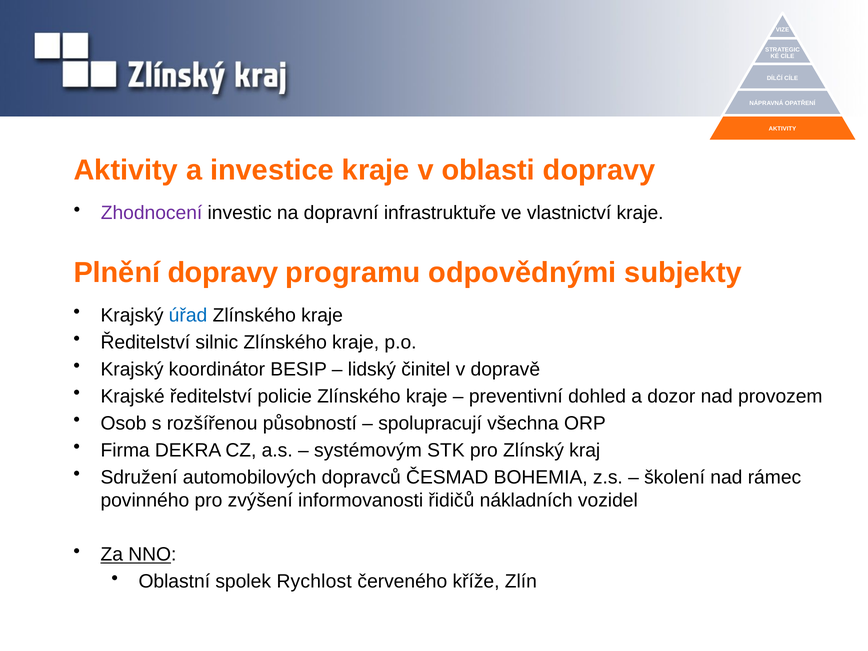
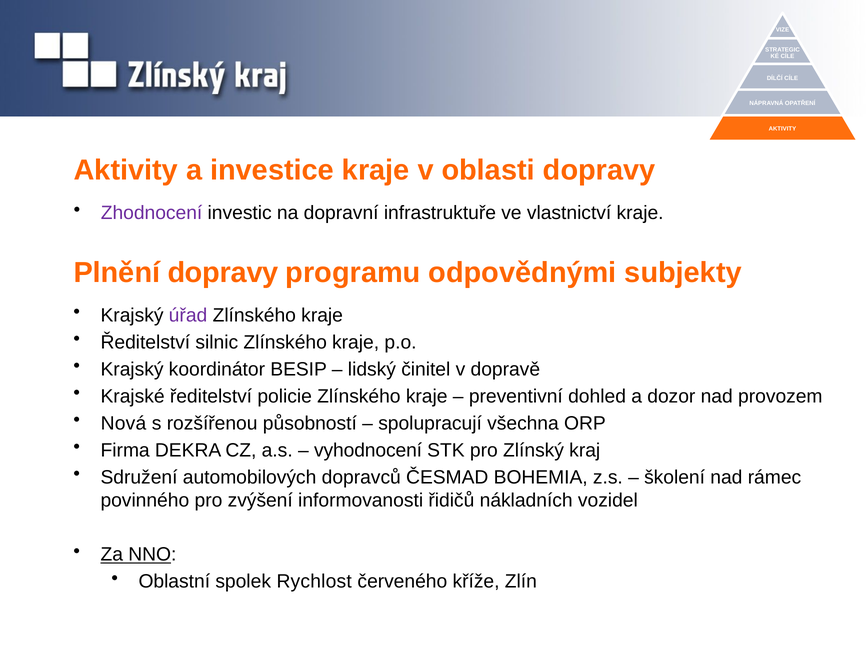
úřad colour: blue -> purple (188, 315)
Osob: Osob -> Nová (123, 423)
systémovým: systémovým -> vyhodnocení (368, 450)
